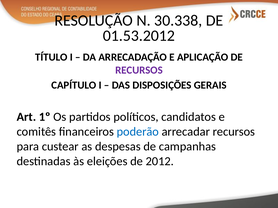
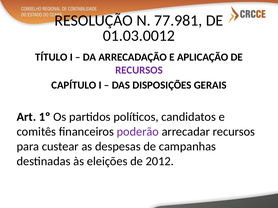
30.338: 30.338 -> 77.981 (178, 20)
01.53.2012: 01.53.2012 -> 01.03.0012 (139, 36)
poderão colour: blue -> purple (138, 132)
